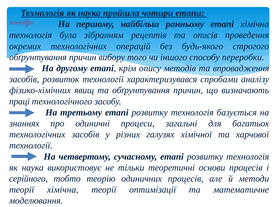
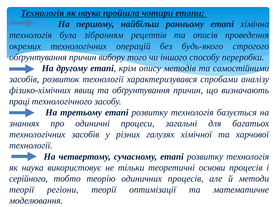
впровадження: впровадження -> самостійними (241, 68)
теорії хімічна: хімічна -> регіони (63, 190)
